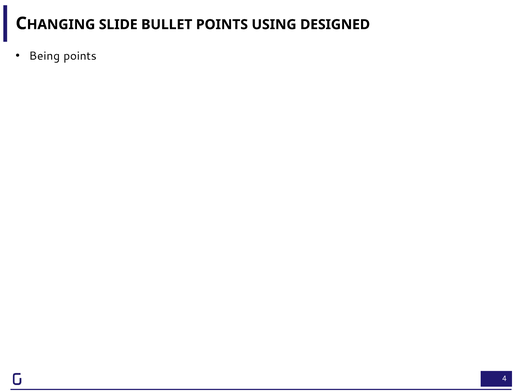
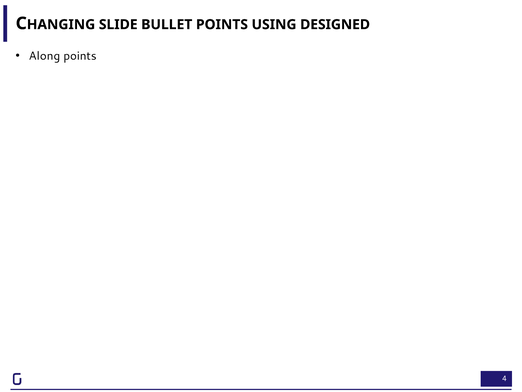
Being: Being -> Along (44, 56)
